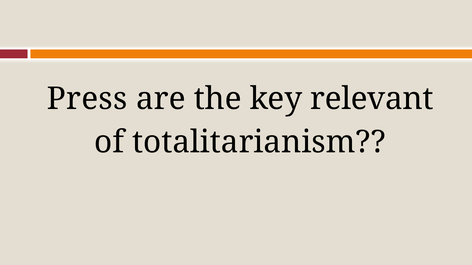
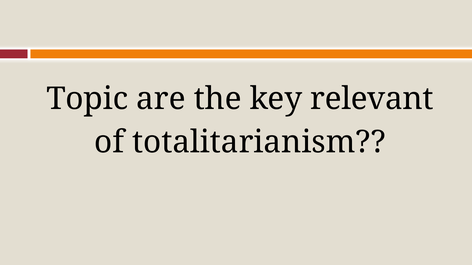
Press: Press -> Topic (87, 99)
